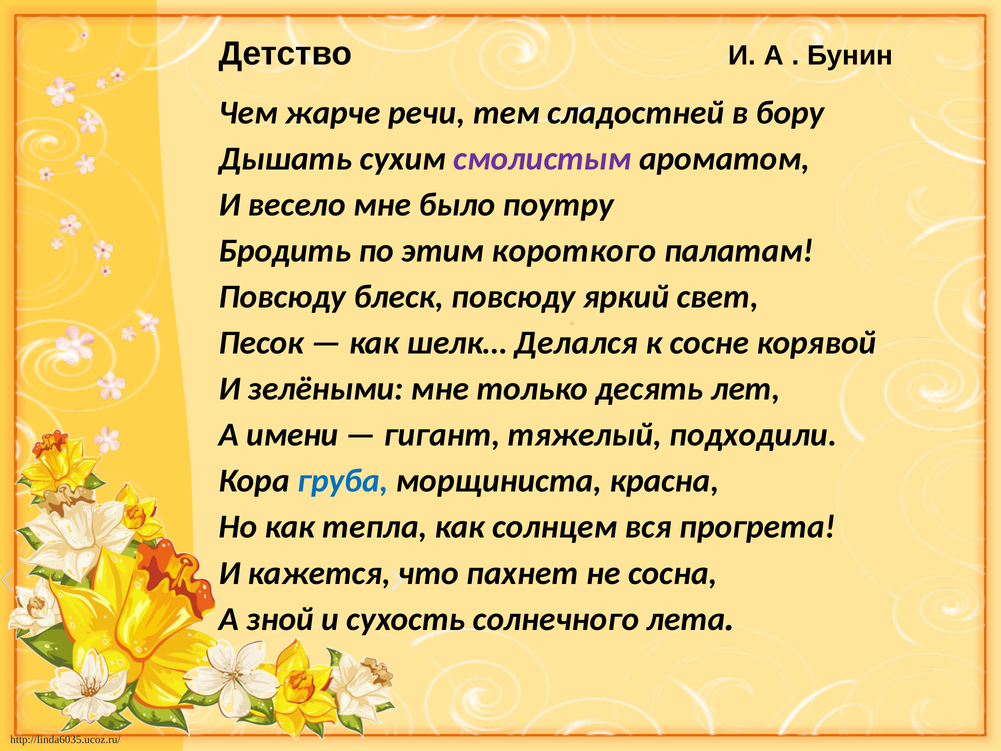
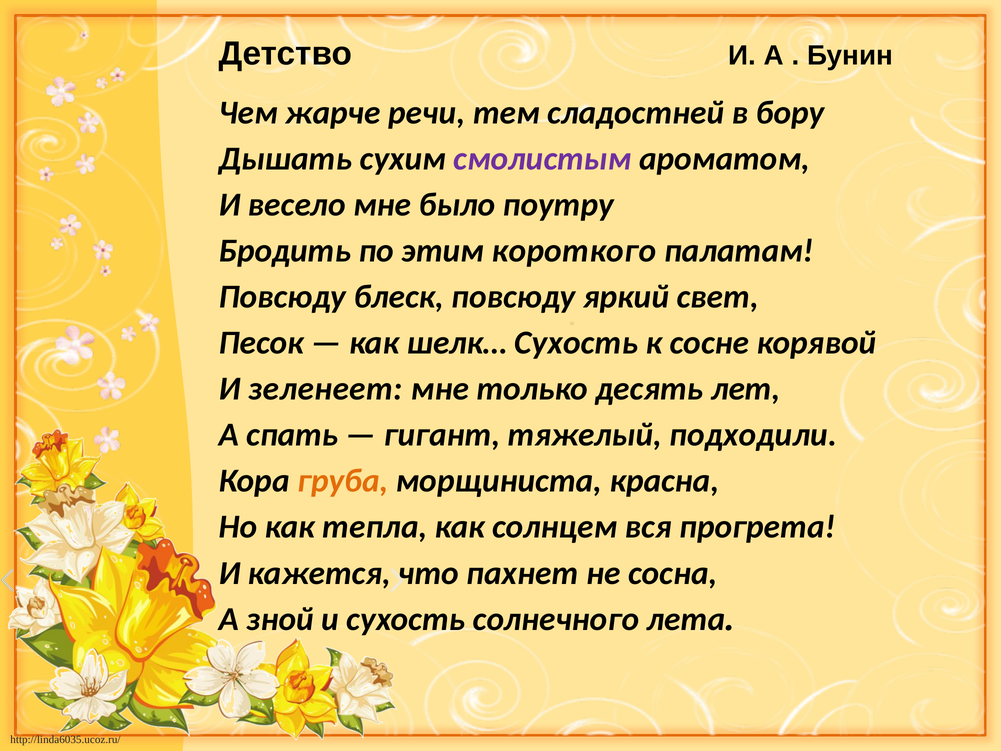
шелк… Делался: Делался -> Сухость (576, 343)
зелёными: зелёными -> зеленеет (325, 389)
имени: имени -> спать (292, 435)
груба colour: blue -> orange (343, 481)
